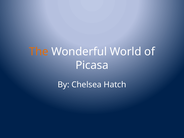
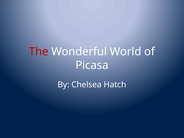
The colour: orange -> red (39, 52)
